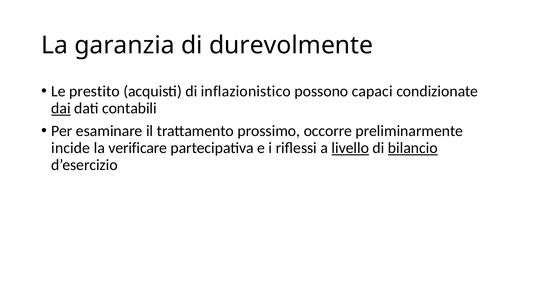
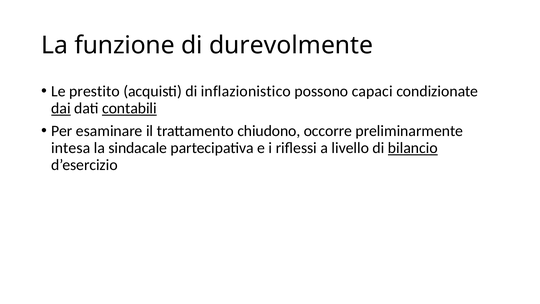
garanzia: garanzia -> funzione (125, 45)
contabili underline: none -> present (129, 108)
prossimo: prossimo -> chiudono (269, 131)
incide: incide -> intesa (71, 148)
verificare: verificare -> sindacale (138, 148)
livello underline: present -> none (350, 148)
